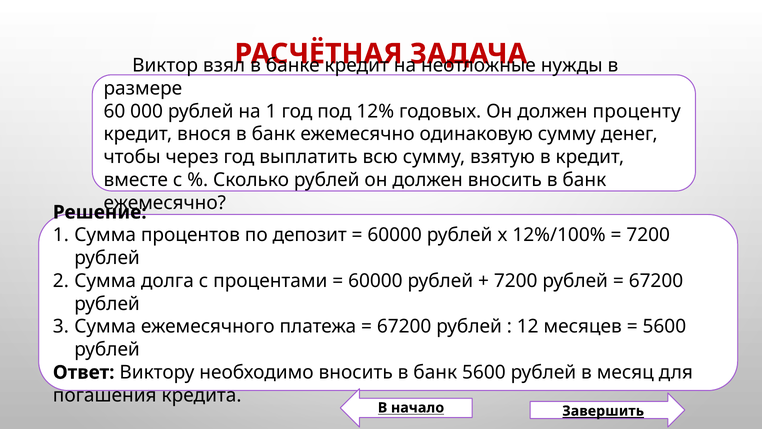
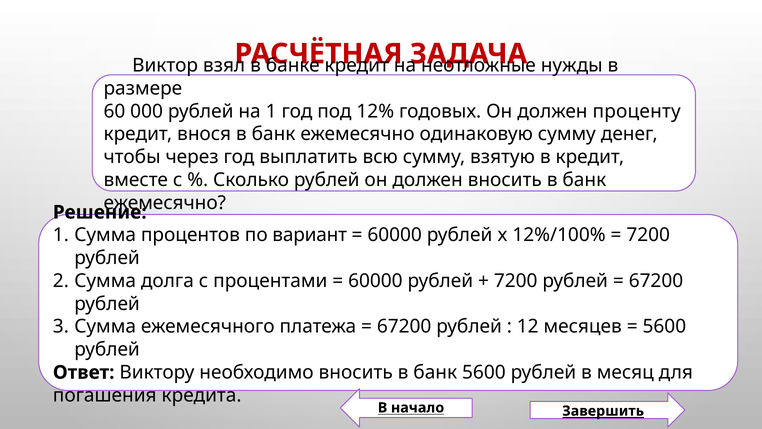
депозит: депозит -> вариант (310, 235)
